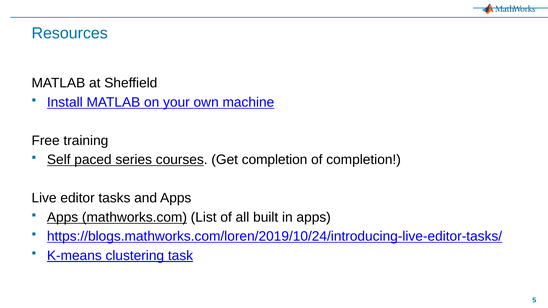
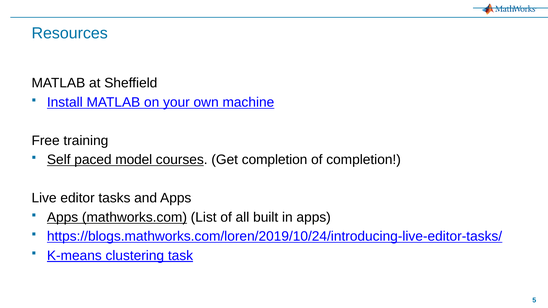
series: series -> model (134, 160)
